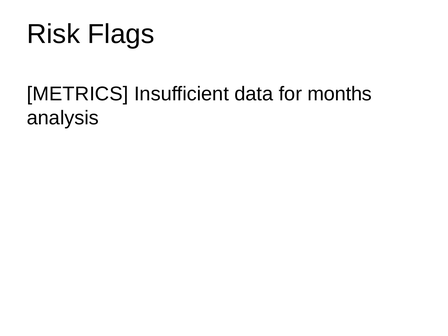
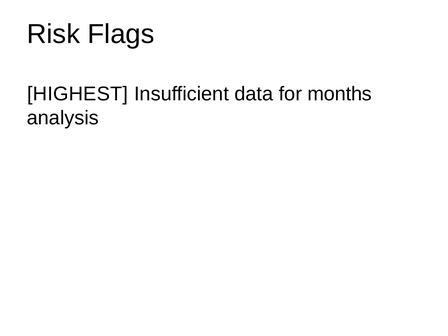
METRICS: METRICS -> HIGHEST (78, 94)
